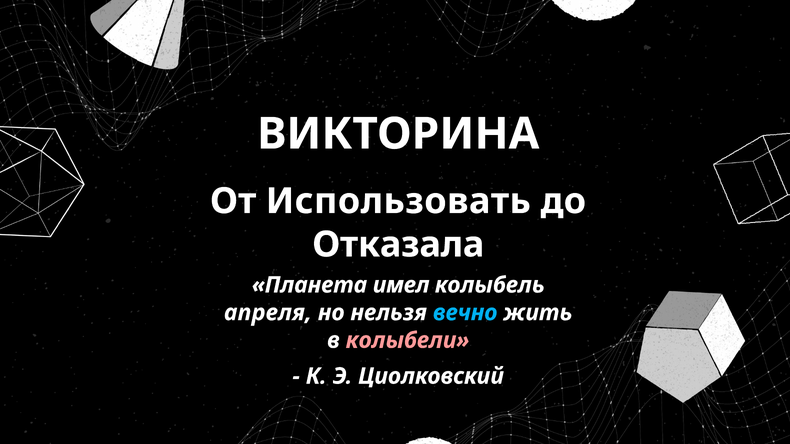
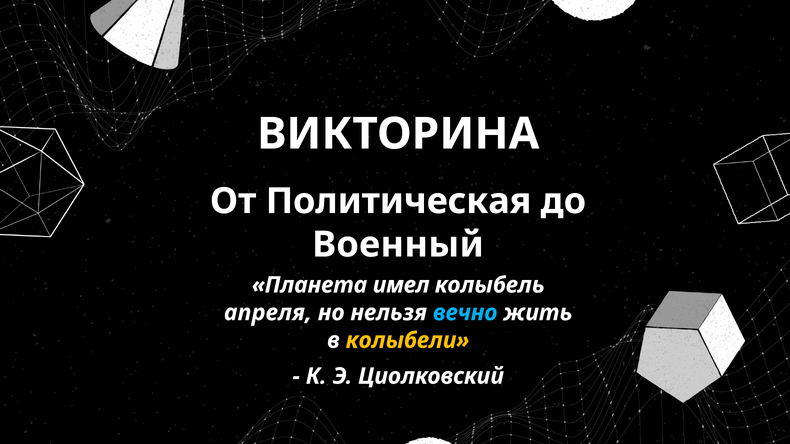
Использовать: Использовать -> Политическая (399, 201)
Отказала: Отказала -> Военный (398, 245)
колыбели colour: pink -> yellow (408, 341)
